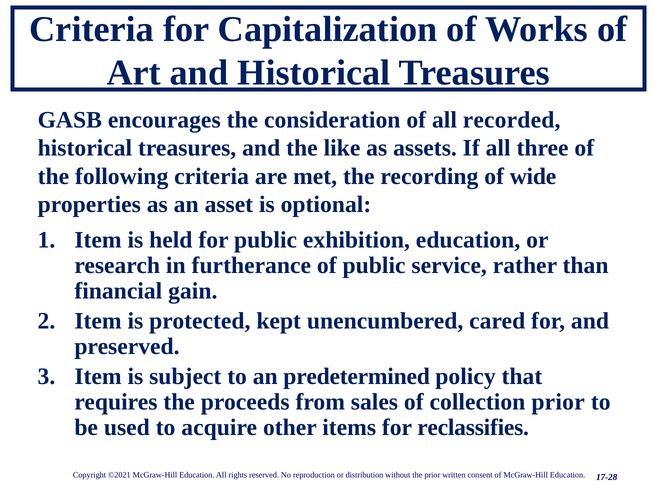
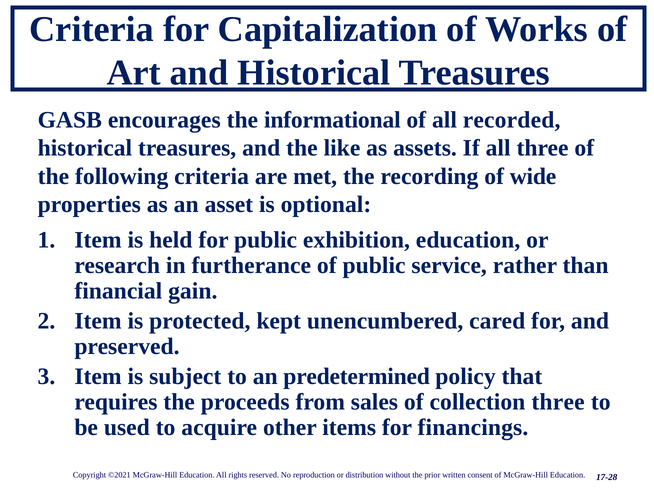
consideration: consideration -> informational (332, 120)
collection prior: prior -> three (558, 402)
reclassifies: reclassifies -> financings (473, 428)
